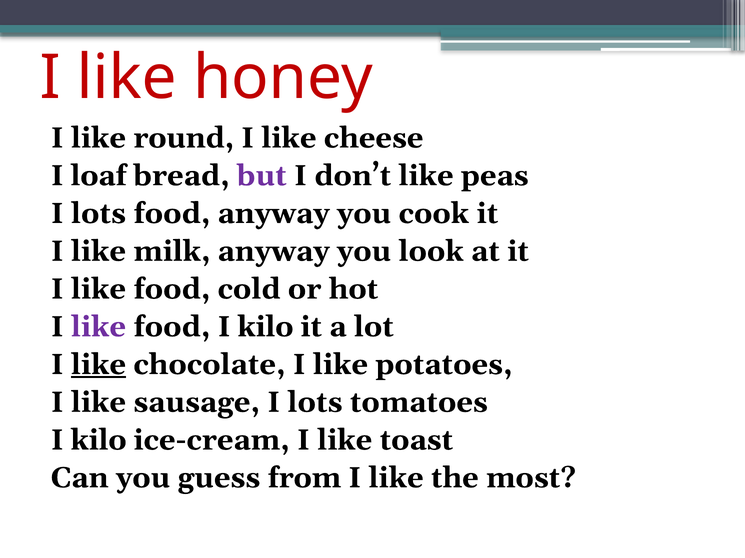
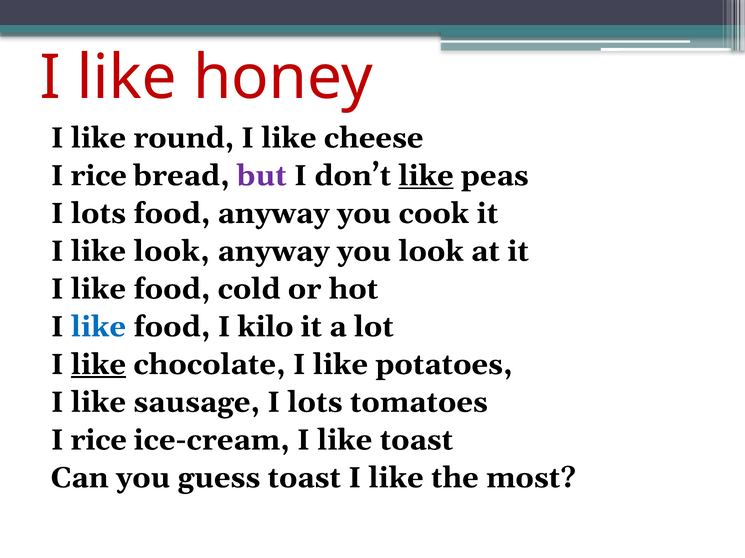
loaf: loaf -> rice (99, 176)
like underline: none -> present (426, 176)
like milk: milk -> look (172, 252)
like colour: purple -> blue (98, 327)
kilo: kilo -> rice (99, 441)
guess from: from -> toast (304, 478)
